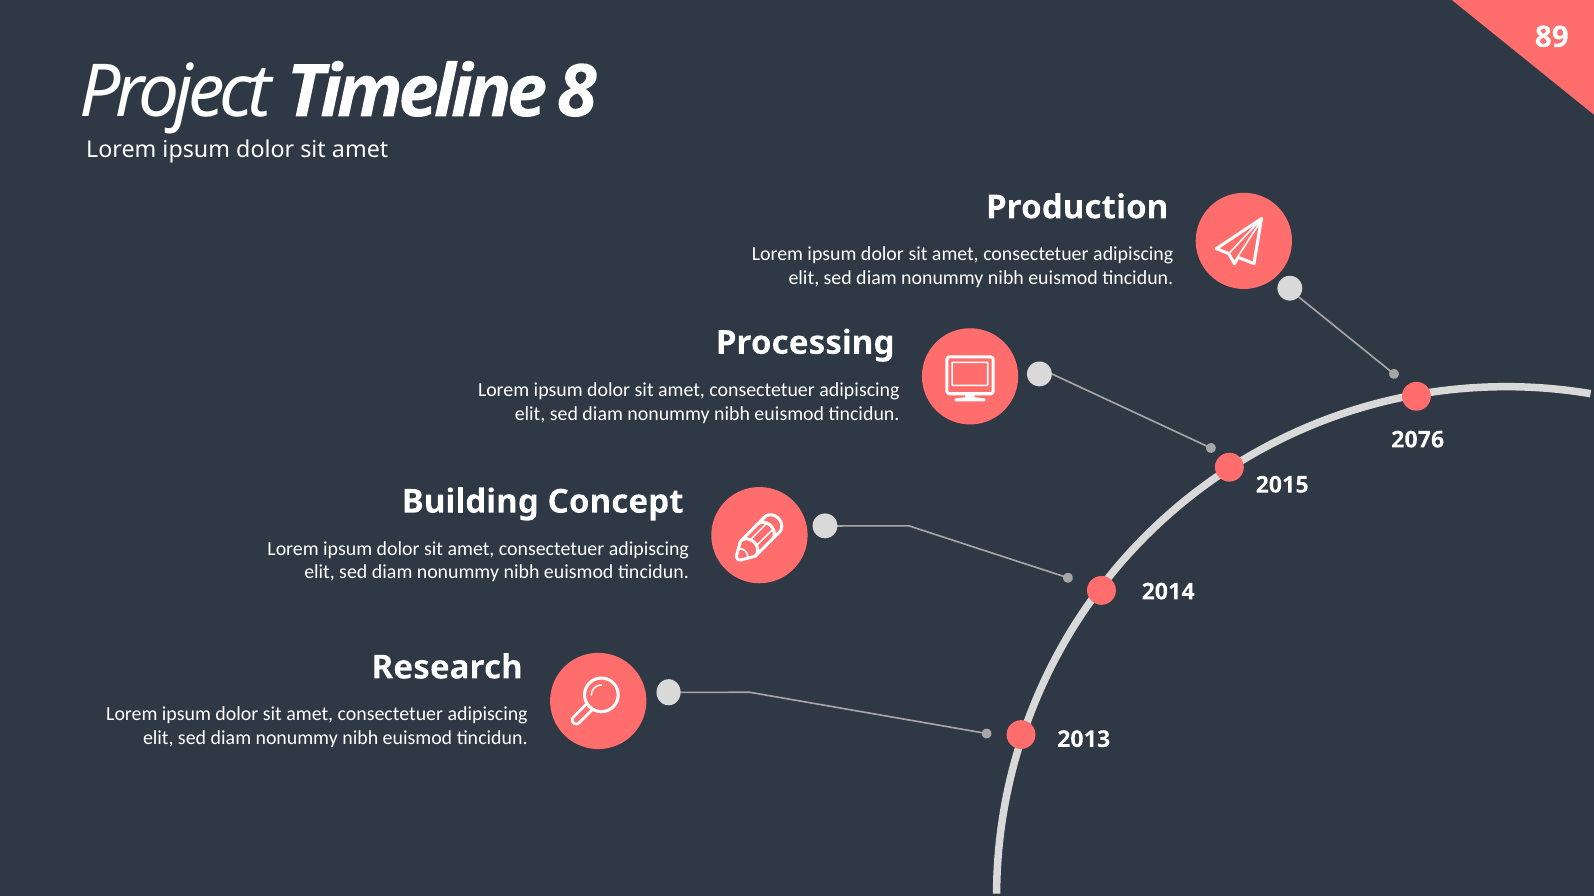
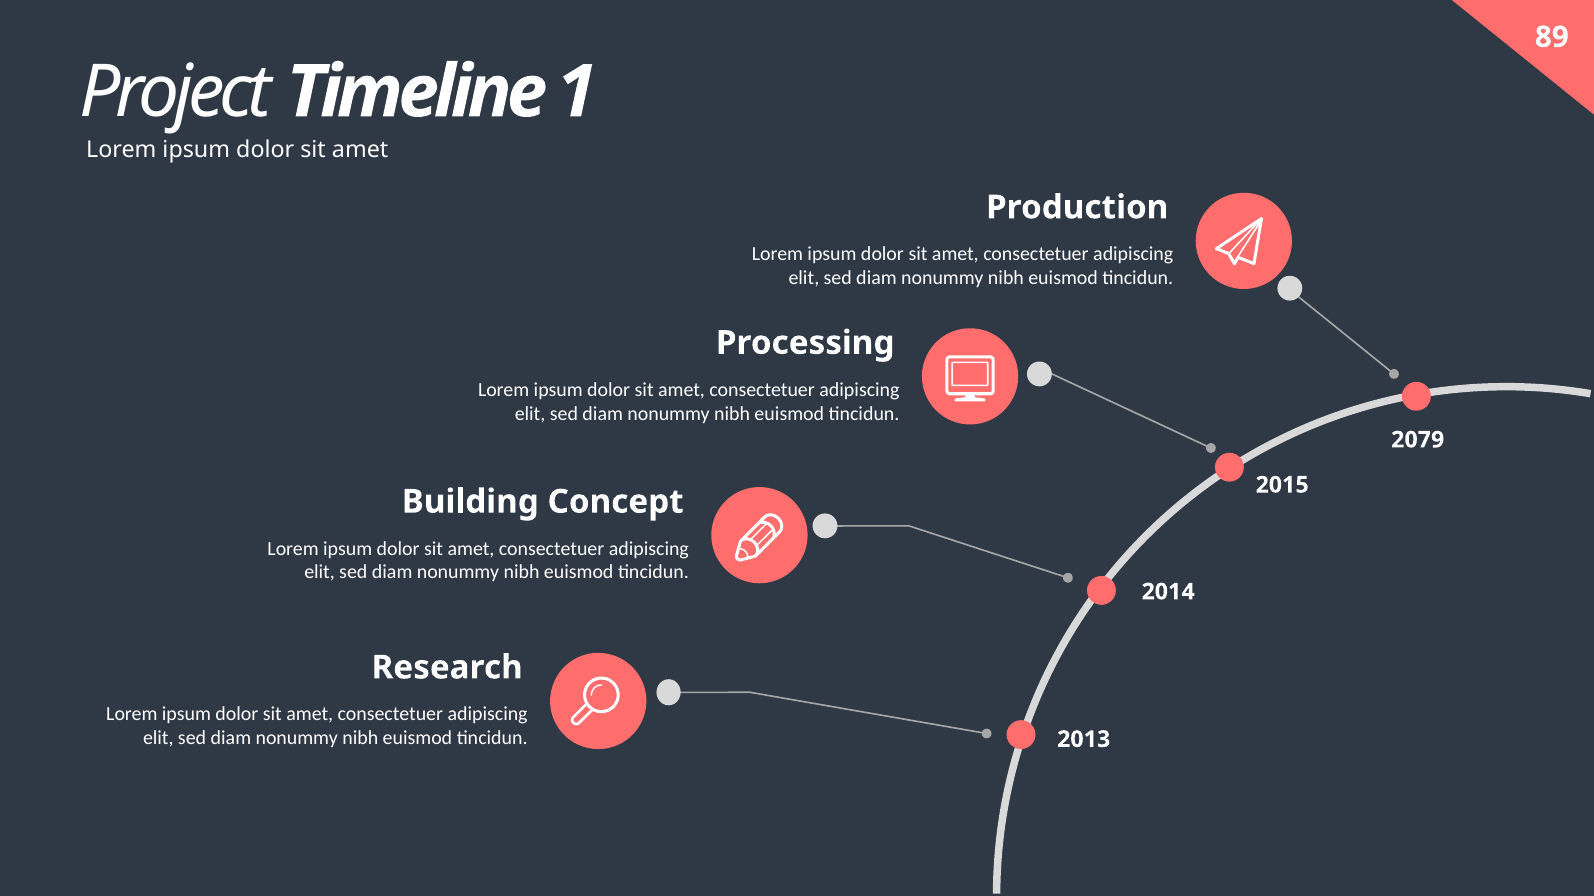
8: 8 -> 1 (577, 92)
2076: 2076 -> 2079 (1418, 440)
